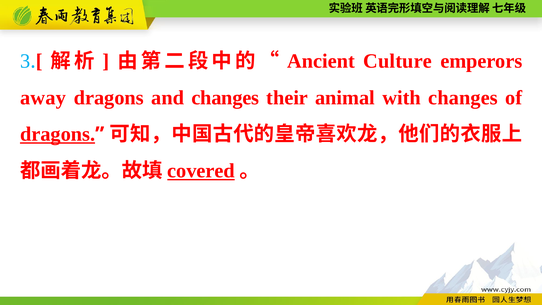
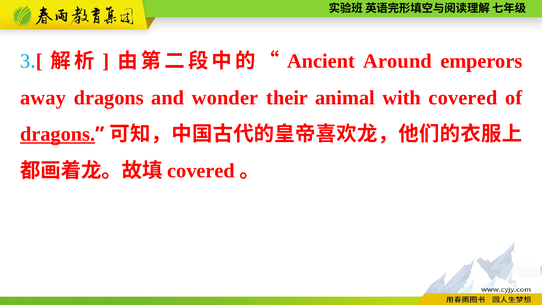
Culture: Culture -> Around (398, 61)
and changes: changes -> wonder (225, 98)
with changes: changes -> covered (463, 98)
covered underline: present -> none (201, 171)
